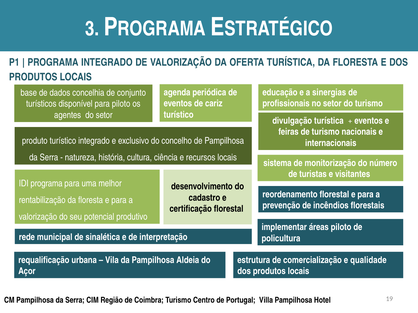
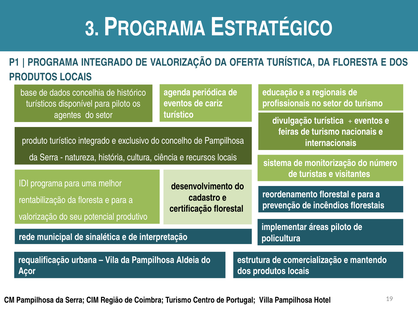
sinergias: sinergias -> regionais (329, 93)
conjunto: conjunto -> histórico (131, 93)
qualidade: qualidade -> mantendo (368, 260)
